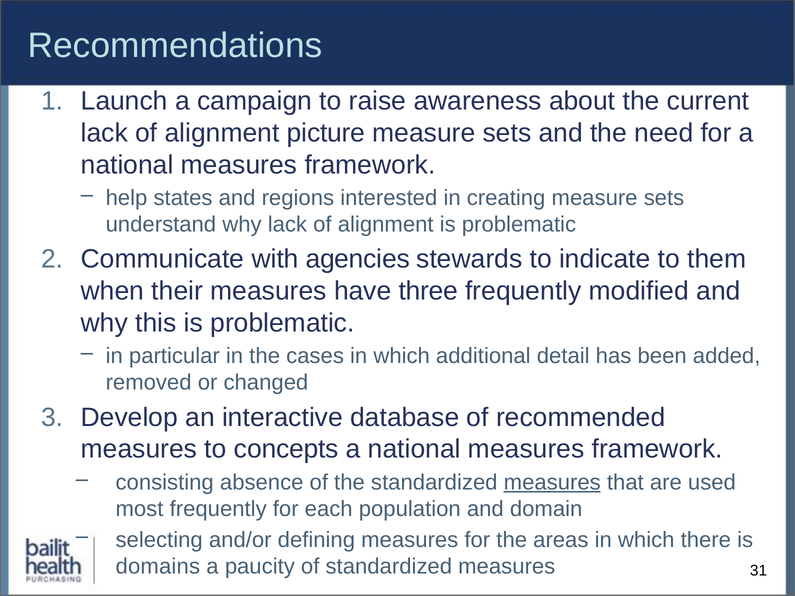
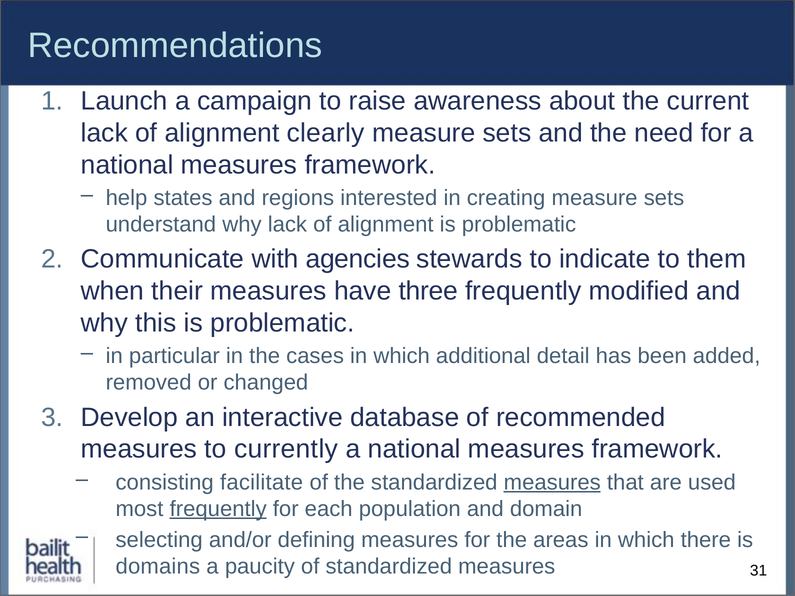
picture: picture -> clearly (326, 133)
concepts: concepts -> currently (286, 449)
absence: absence -> facilitate (262, 483)
frequently underline: none -> present (218, 509)
